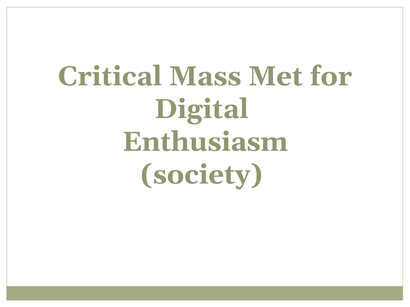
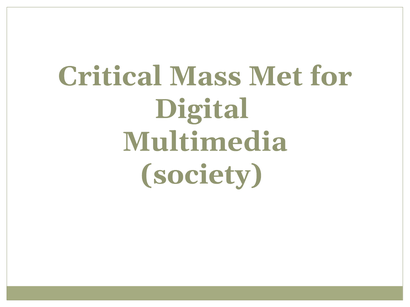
Enthusiasm: Enthusiasm -> Multimedia (205, 142)
